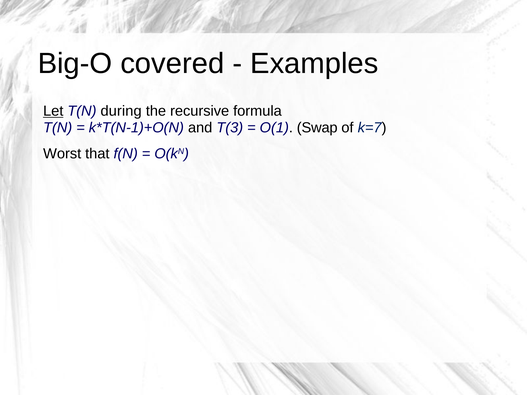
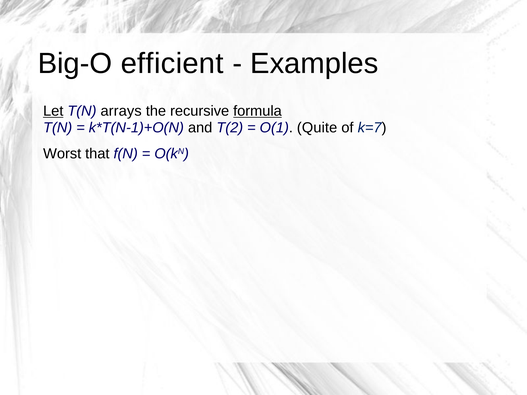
covered: covered -> efficient (172, 64)
during: during -> arrays (121, 111)
formula underline: none -> present (257, 111)
T(3: T(3 -> T(2 (230, 128)
Swap: Swap -> Quite (317, 128)
